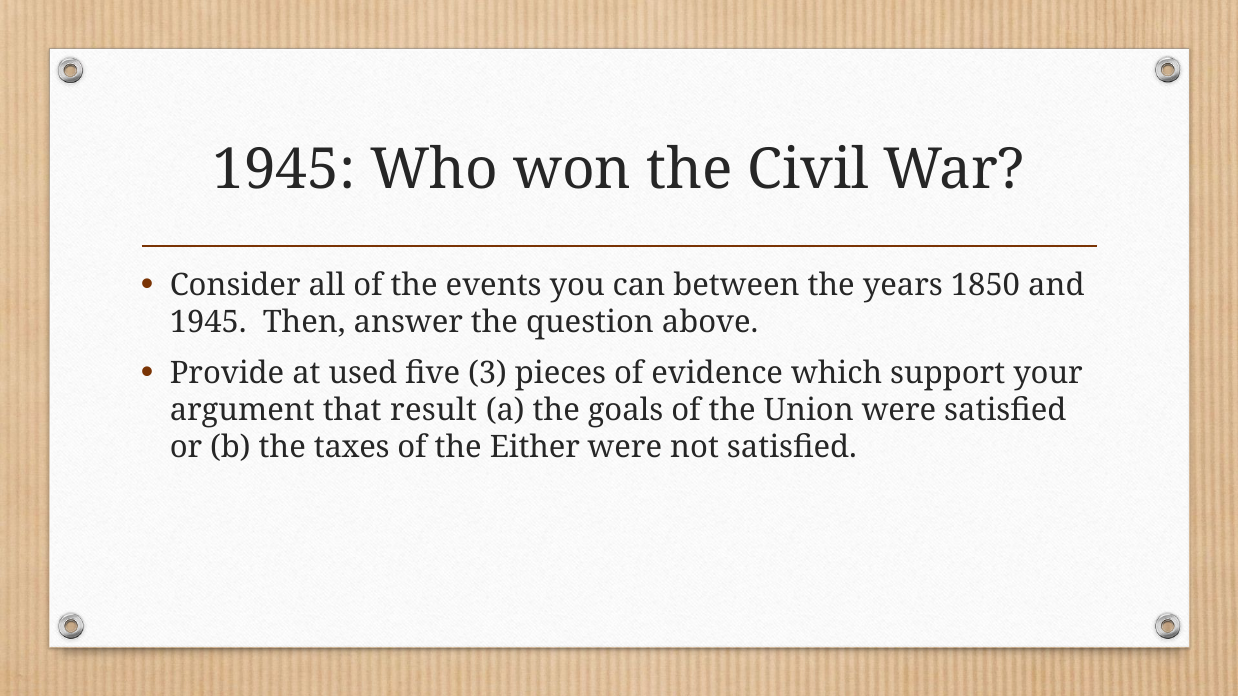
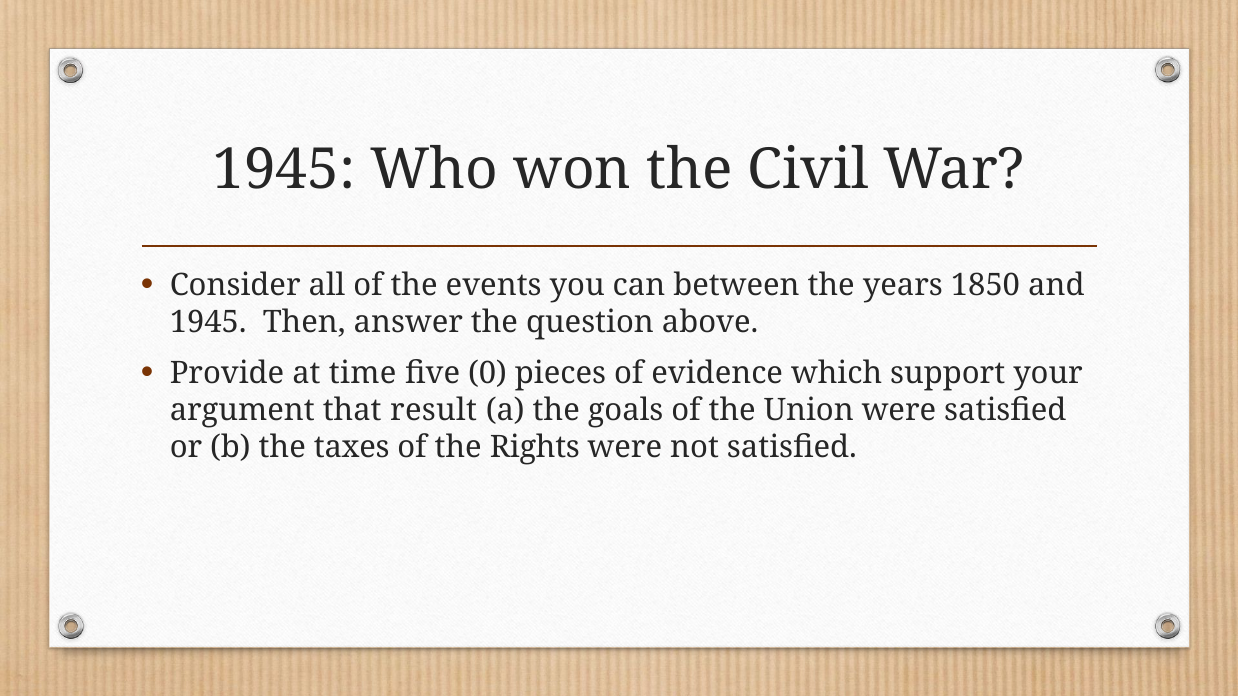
used: used -> time (363, 373)
3: 3 -> 0 (488, 373)
Either: Either -> Rights (535, 448)
